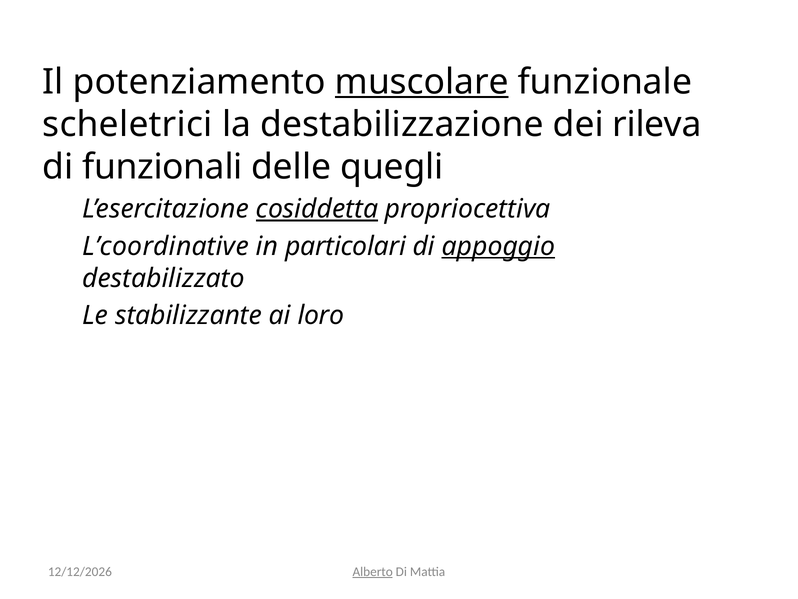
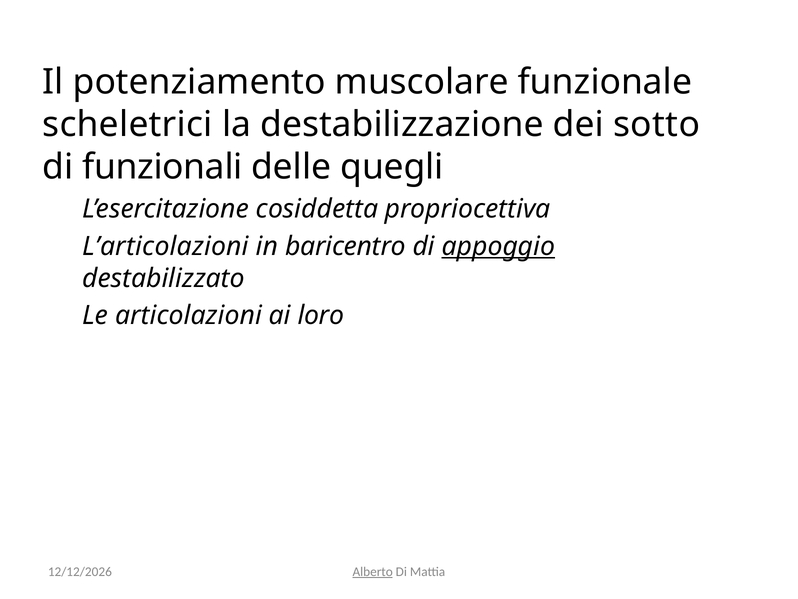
muscolare underline: present -> none (422, 82)
rileva: rileva -> sotto (657, 124)
cosiddetta underline: present -> none (317, 209)
L’coordinative: L’coordinative -> L’articolazioni (166, 246)
particolari: particolari -> baricentro (345, 246)
stabilizzante: stabilizzante -> articolazioni (189, 315)
